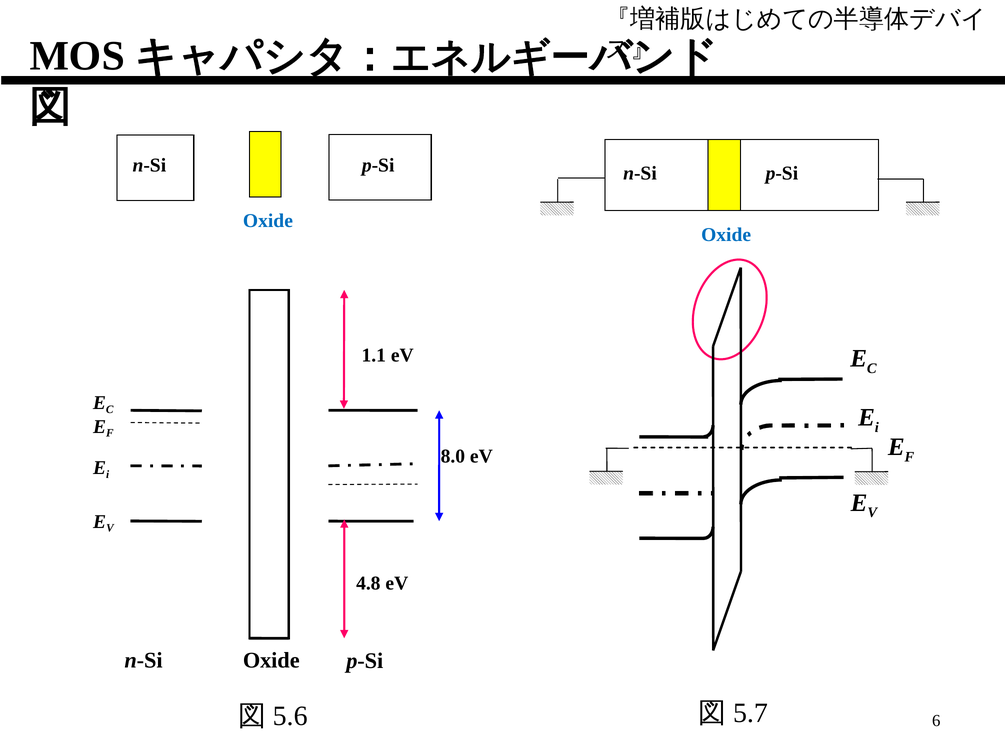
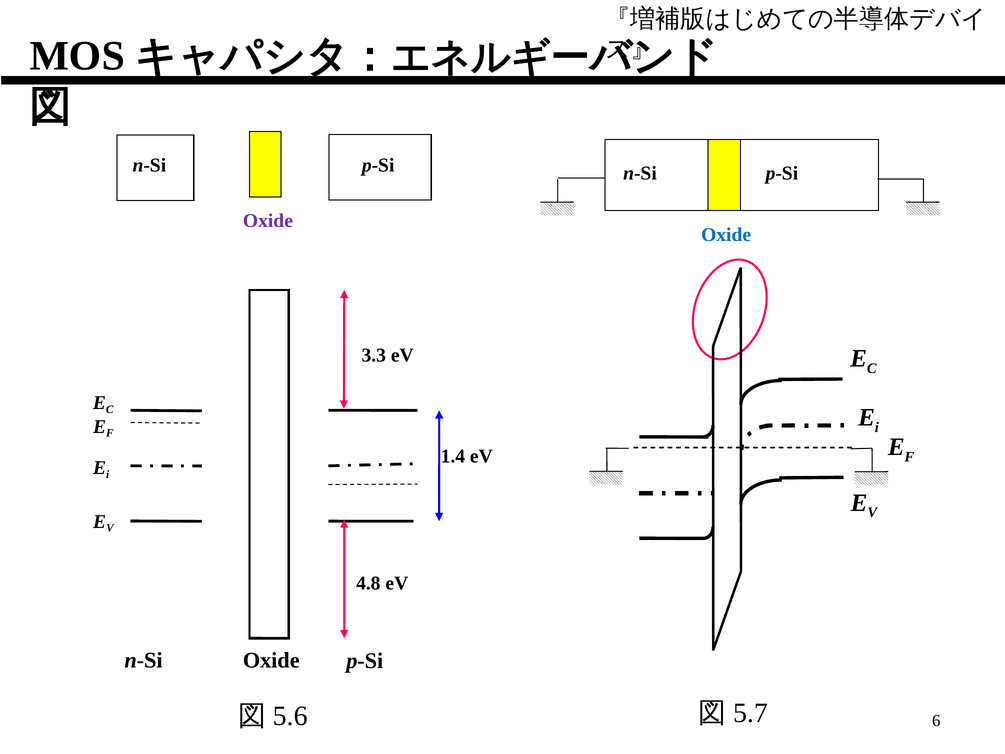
Oxide colour: blue -> purple (268, 221)
1.1: 1.1 -> 3.3 (374, 355)
8.0: 8.0 -> 1.4 (453, 456)
